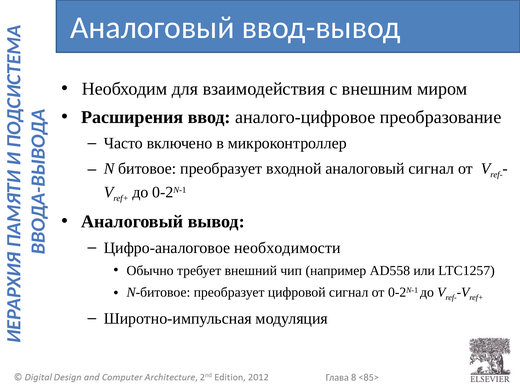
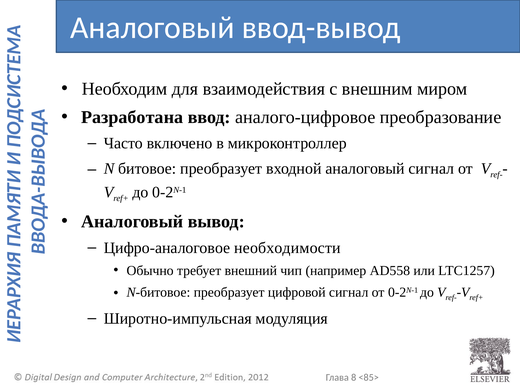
Расширения: Расширения -> Разработана (132, 117)
